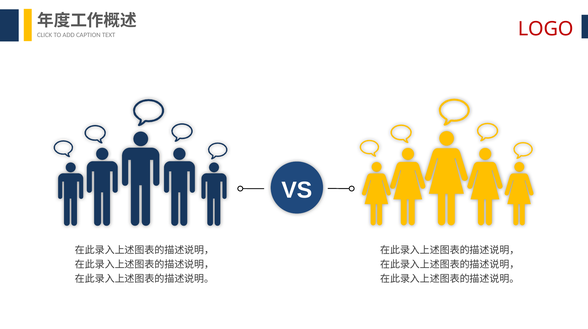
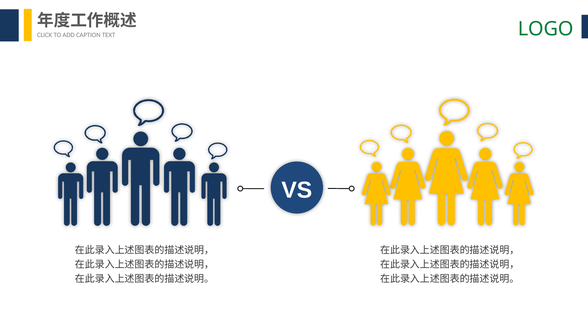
LOGO colour: red -> green (546, 29)
